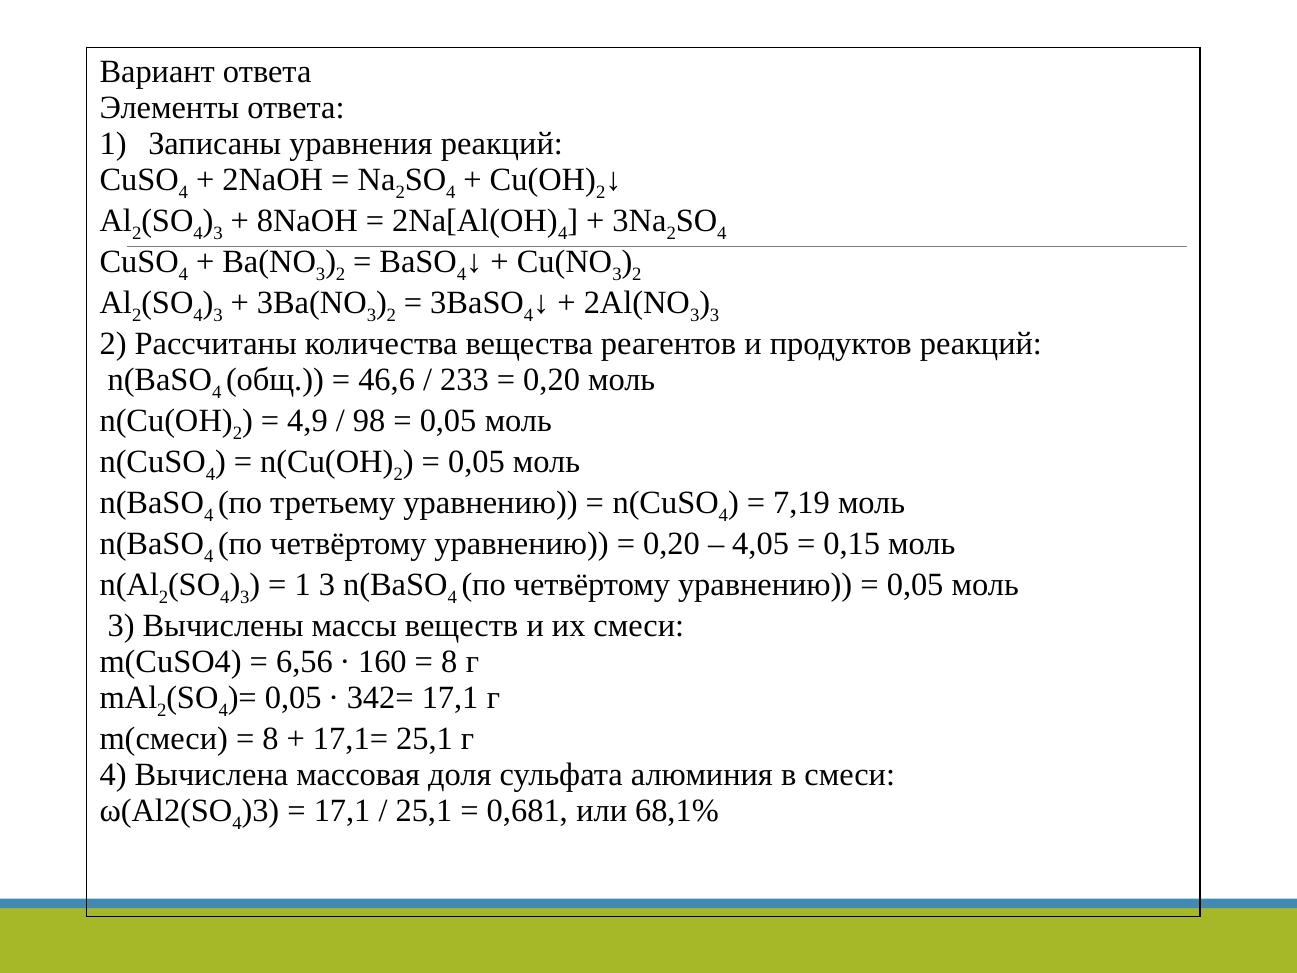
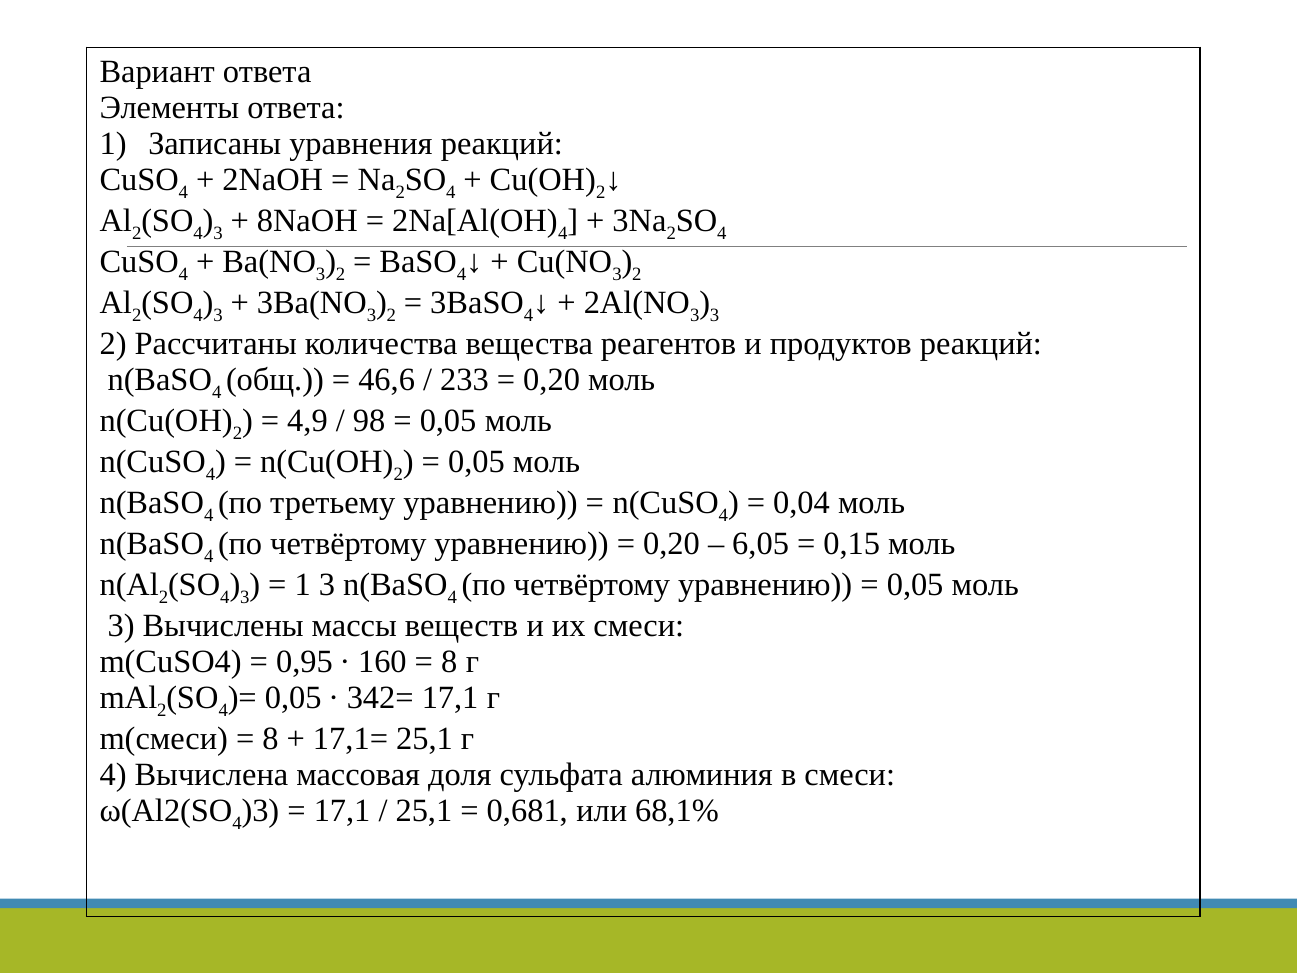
7,19: 7,19 -> 0,04 (802, 503)
4,05: 4,05 -> 6,05 (761, 544)
6,56: 6,56 -> 0,95 (304, 661)
